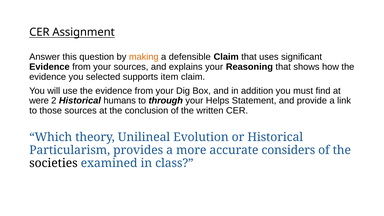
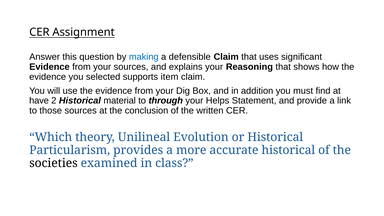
making colour: orange -> blue (144, 57)
were: were -> have (39, 101)
humans: humans -> material (120, 101)
accurate considers: considers -> historical (288, 150)
